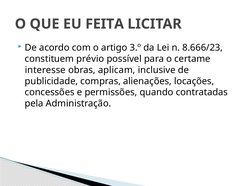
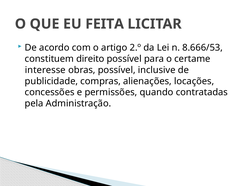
3.º: 3.º -> 2.º (135, 48)
8.666/23: 8.666/23 -> 8.666/53 (203, 48)
prévio: prévio -> direito (90, 59)
obras aplicam: aplicam -> possível (117, 70)
